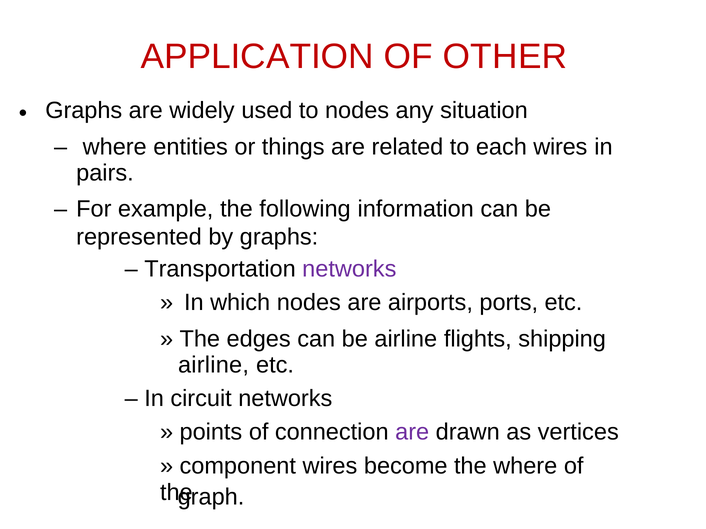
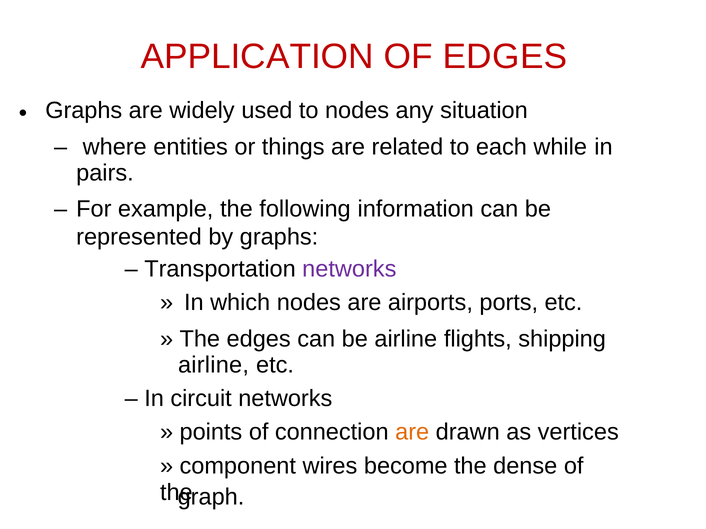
OF OTHER: OTHER -> EDGES (505, 57)
each wires: wires -> while (560, 147)
are colour: purple -> orange (412, 433)
the where: where -> dense (525, 466)
